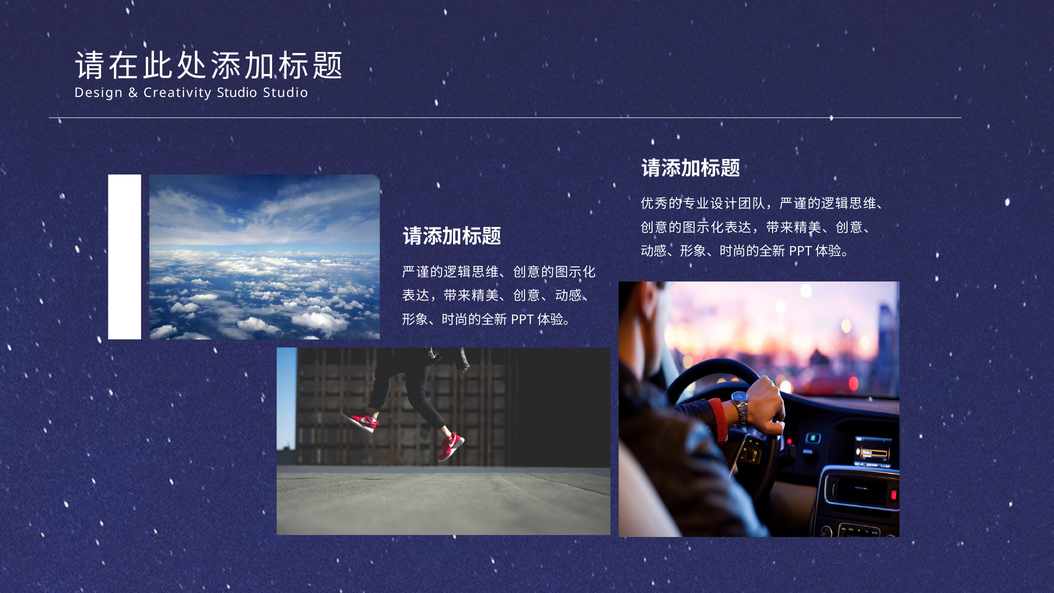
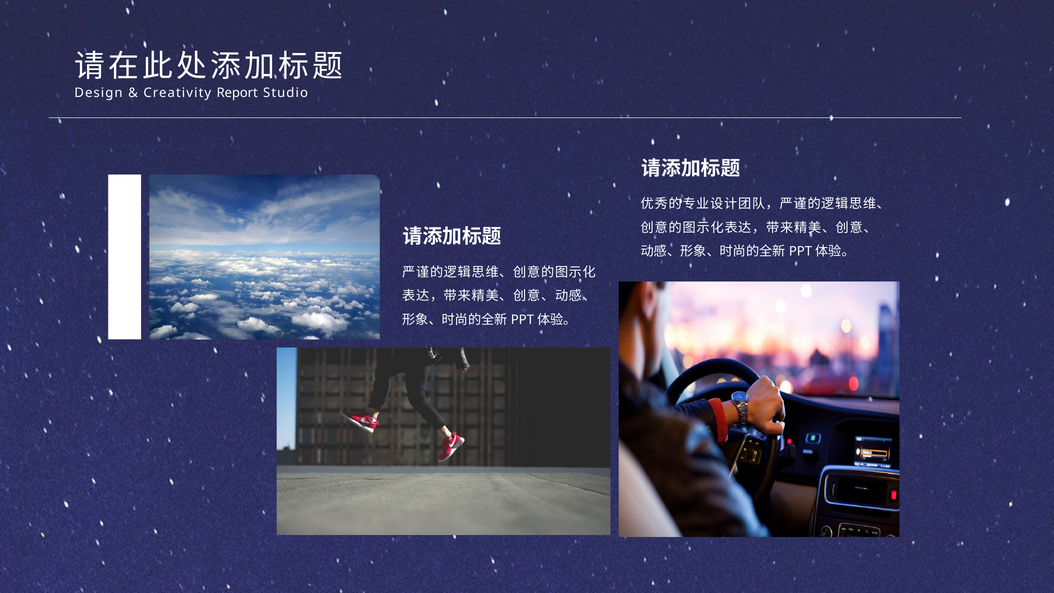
Creativity Studio: Studio -> Report (237, 93)
